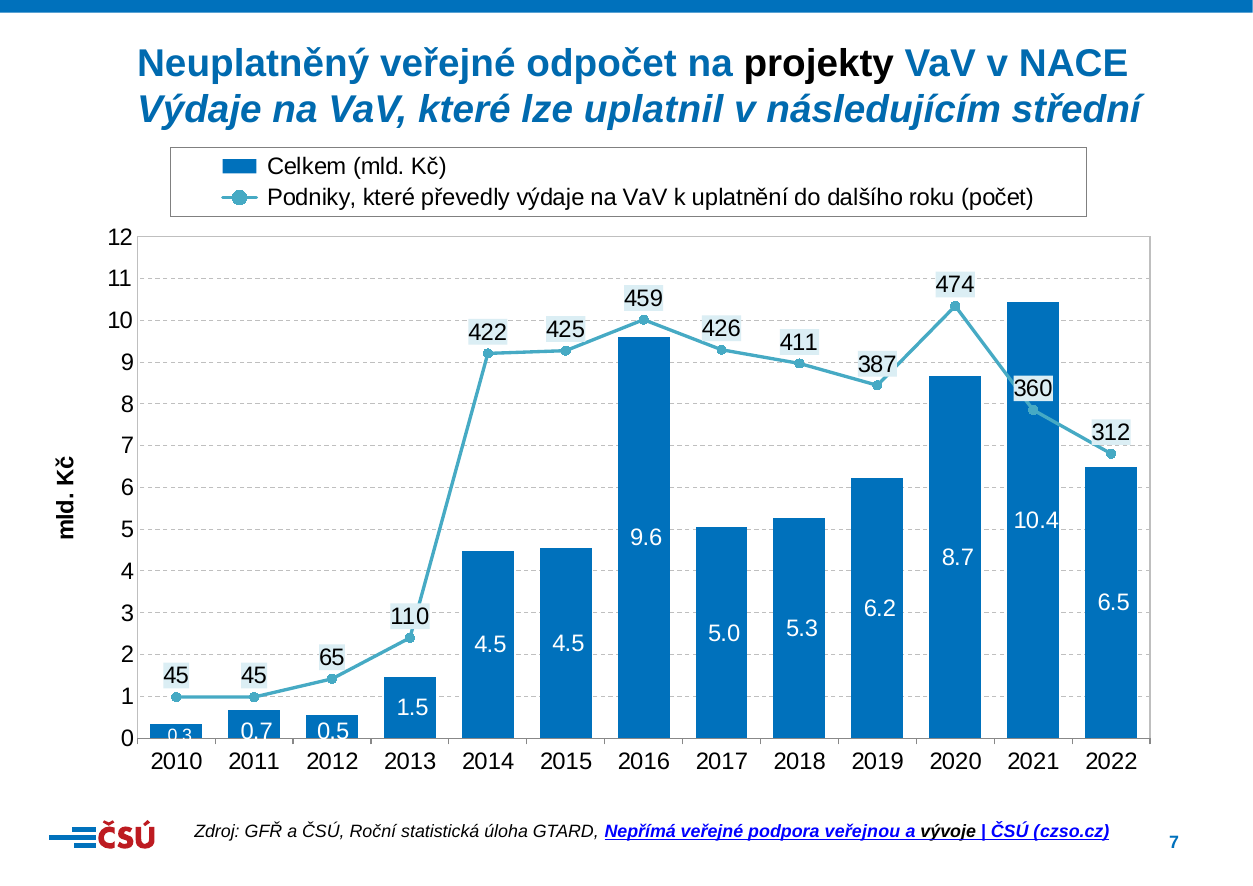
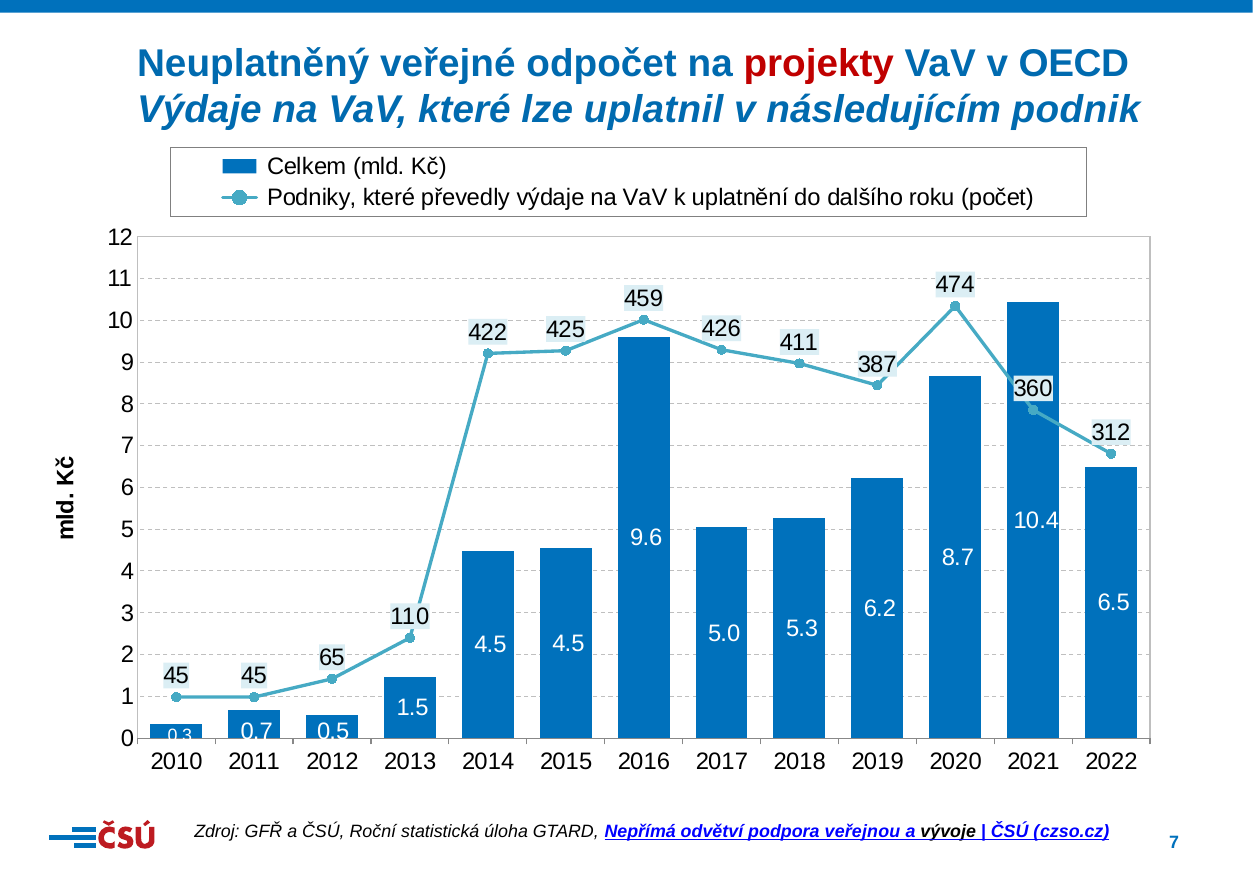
projekty colour: black -> red (819, 64)
NACE: NACE -> OECD (1074, 64)
střední: střední -> podnik (1076, 110)
Nepřímá veřejné: veřejné -> odvětví (712, 831)
